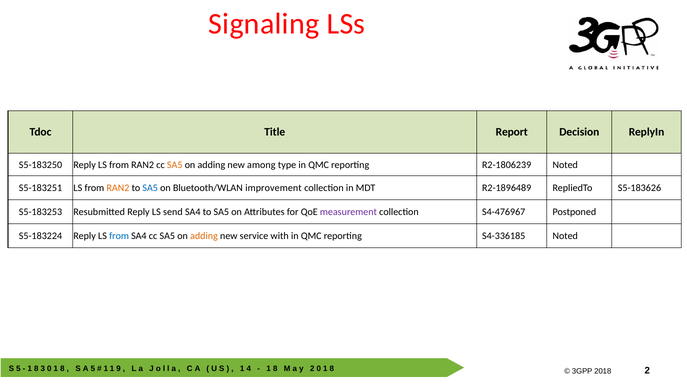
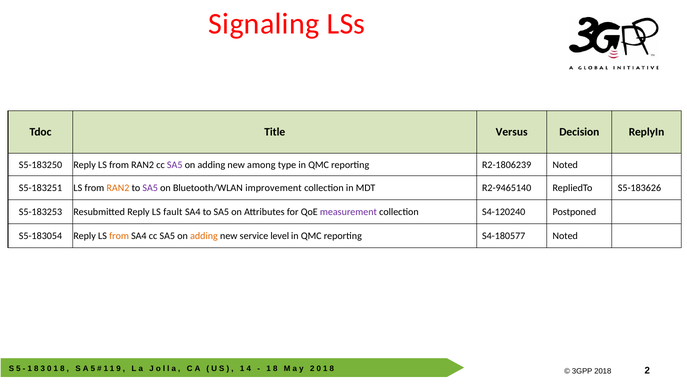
Report: Report -> Versus (512, 132)
SA5 colour: orange -> purple (175, 165)
SA5 colour: blue -> purple (150, 188)
R2-1896489: R2-1896489 -> R2-9465140 (507, 188)
send: send -> fault (173, 212)
S4-476967: S4-476967 -> S4-120240 (504, 212)
S5-183224: S5-183224 -> S5-183054 (40, 236)
from colour: blue -> orange (119, 236)
with: with -> level (280, 236)
S4-336185: S4-336185 -> S4-180577 (504, 236)
